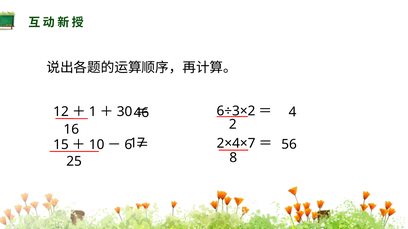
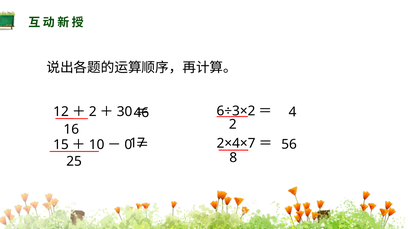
1: 1 -> 2 (93, 112)
6: 6 -> 0 (128, 145)
